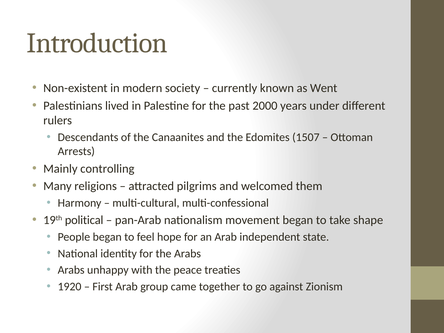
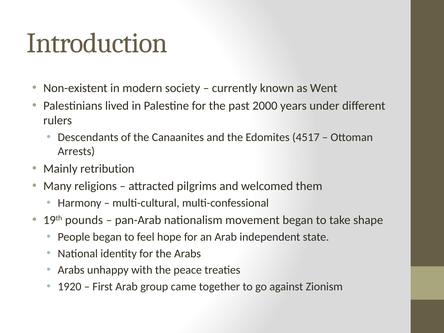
1507: 1507 -> 4517 (306, 137)
controlling: controlling -> retribution (107, 169)
political: political -> pounds (84, 220)
